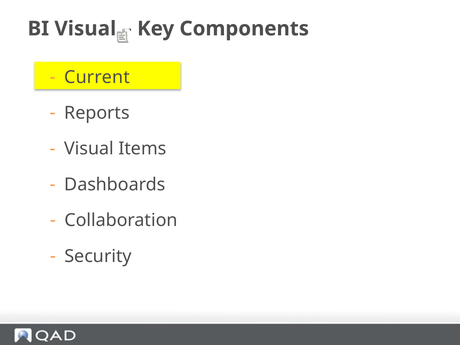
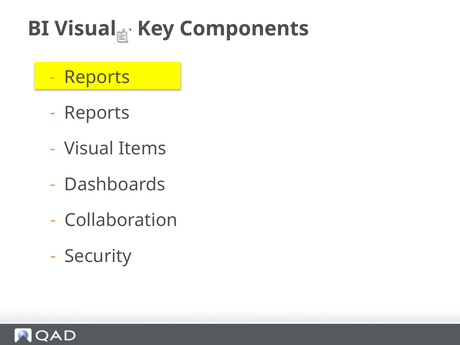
Current: Current -> Reports (97, 77)
